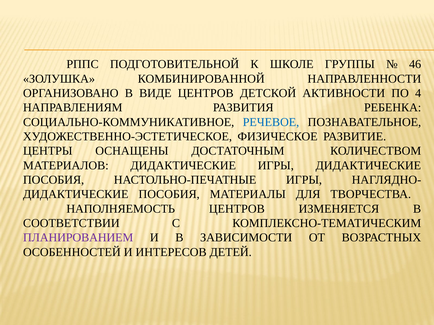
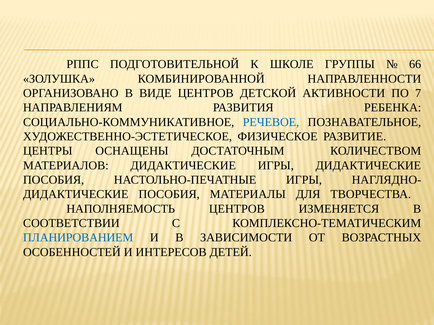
46: 46 -> 66 (415, 64)
4: 4 -> 7 (418, 93)
ПЛАНИРОВАНИЕМ colour: purple -> blue (78, 238)
